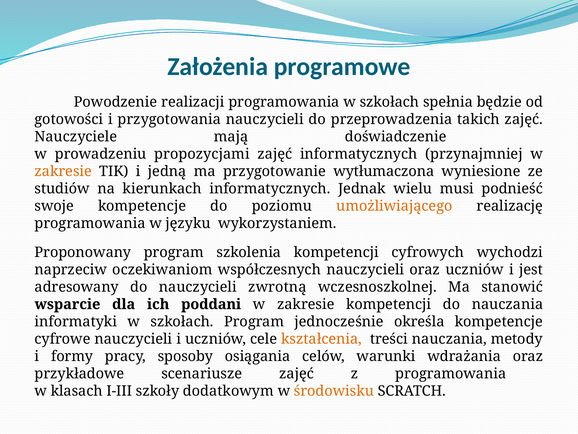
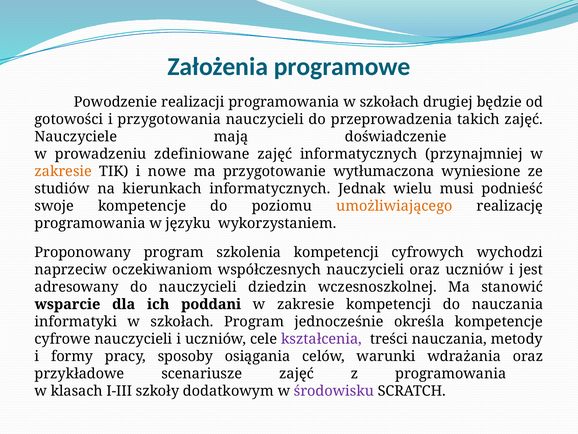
spełnia: spełnia -> drugiej (448, 102)
propozycjami: propozycjami -> zdefiniowane (202, 154)
jedną: jedną -> nowe (167, 171)
zwrotną: zwrotną -> dziedzin (277, 287)
kształcenia colour: orange -> purple (322, 339)
środowisku colour: orange -> purple (334, 391)
